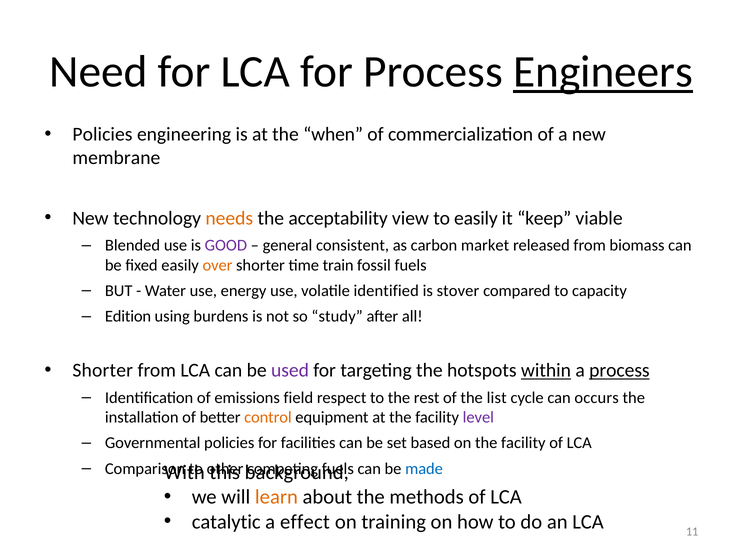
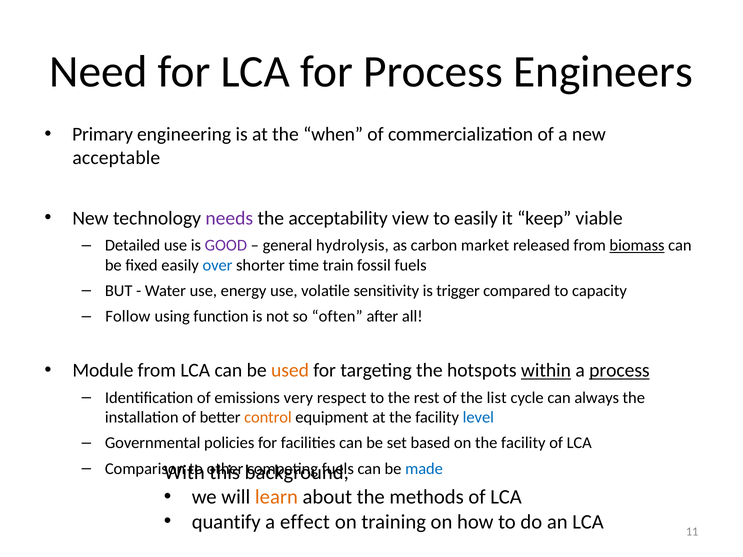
Engineers underline: present -> none (603, 72)
Policies: Policies -> Primary (103, 134)
membrane: membrane -> acceptable (116, 158)
needs colour: orange -> purple (229, 218)
Blended: Blended -> Detailed (133, 246)
consistent: consistent -> hydrolysis (352, 246)
biomass underline: none -> present (637, 246)
over colour: orange -> blue (217, 265)
identified: identified -> sensitivity (386, 291)
stover: stover -> trigger (458, 291)
Edition: Edition -> Follow (128, 317)
burdens: burdens -> function (221, 317)
study: study -> often (337, 317)
Shorter: Shorter -> Module (103, 371)
used colour: purple -> orange (290, 371)
field: field -> very (298, 398)
occurs: occurs -> always (597, 398)
level colour: purple -> blue (478, 418)
catalytic: catalytic -> quantify (226, 522)
